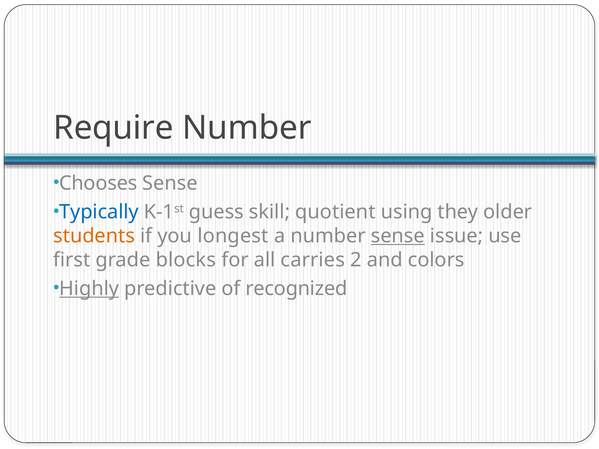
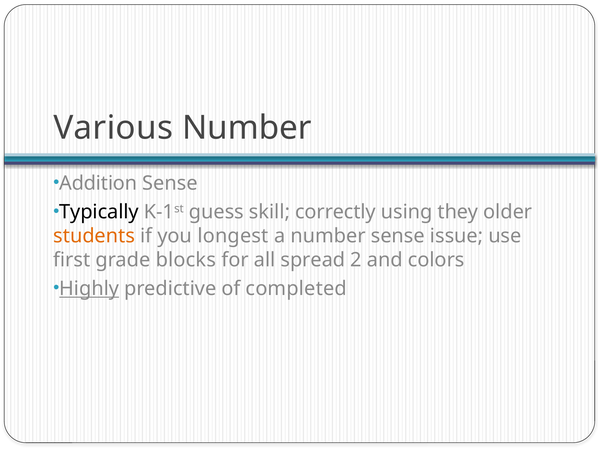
Require: Require -> Various (113, 128)
Chooses: Chooses -> Addition (98, 183)
Typically colour: blue -> black (99, 212)
quotient: quotient -> correctly (335, 212)
sense underline: present -> none (398, 236)
carries: carries -> spread (313, 260)
recognized: recognized -> completed (296, 289)
